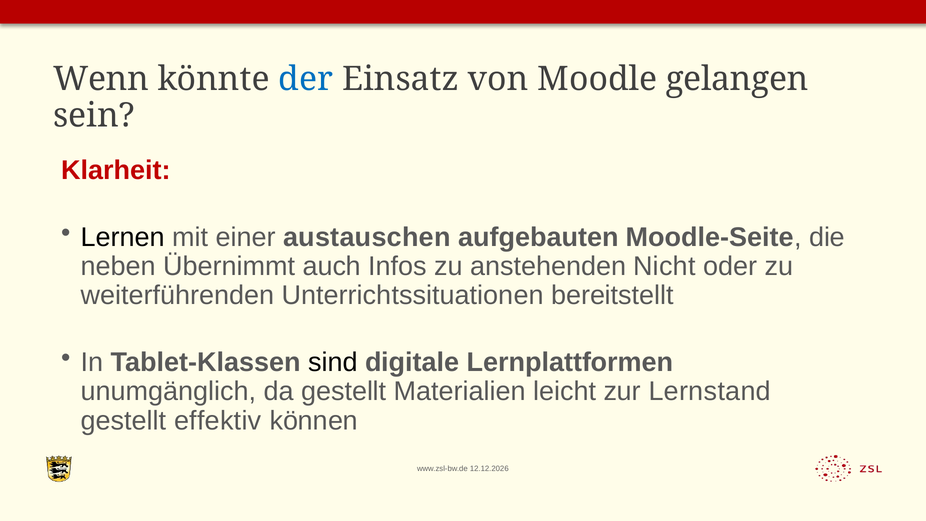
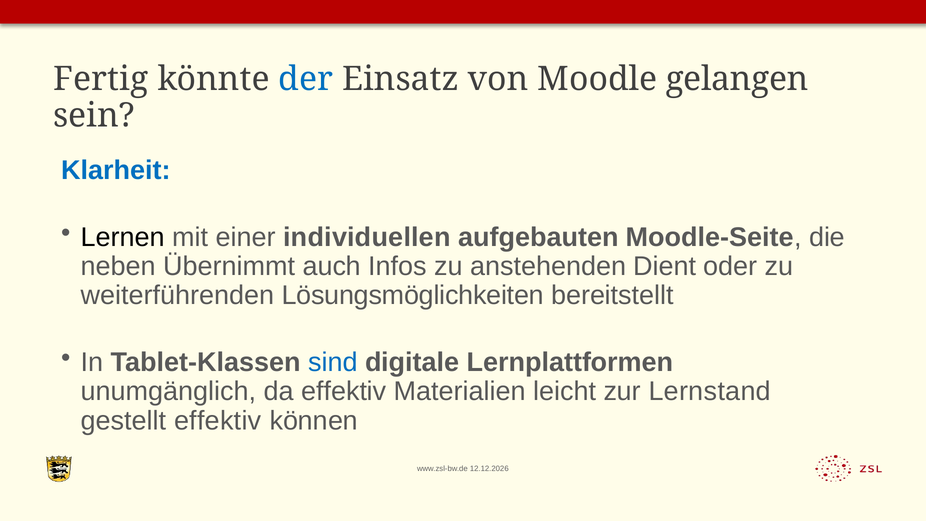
Wenn: Wenn -> Fertig (101, 79)
Klarheit colour: red -> blue (116, 170)
austauschen: austauschen -> individuellen (367, 237)
Nicht: Nicht -> Dient (665, 266)
Unterrichtssituationen: Unterrichtssituationen -> Lösungsmöglichkeiten (413, 295)
sind colour: black -> blue (333, 362)
da gestellt: gestellt -> effektiv (344, 391)
